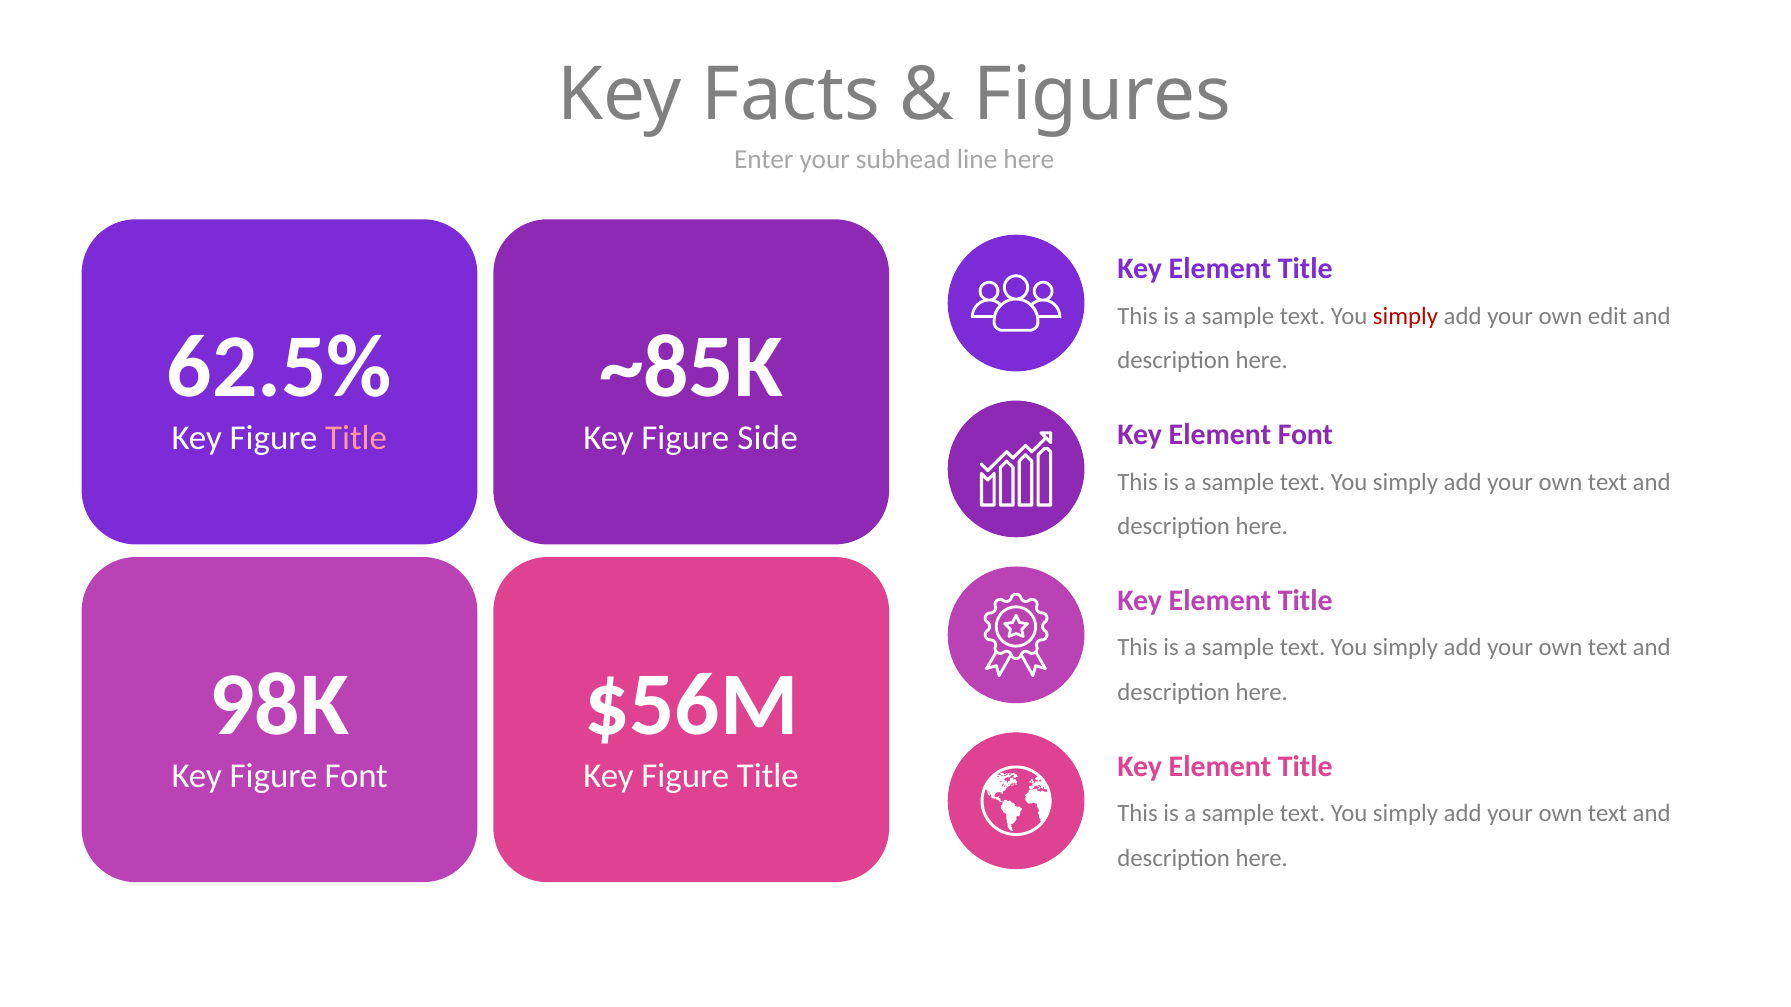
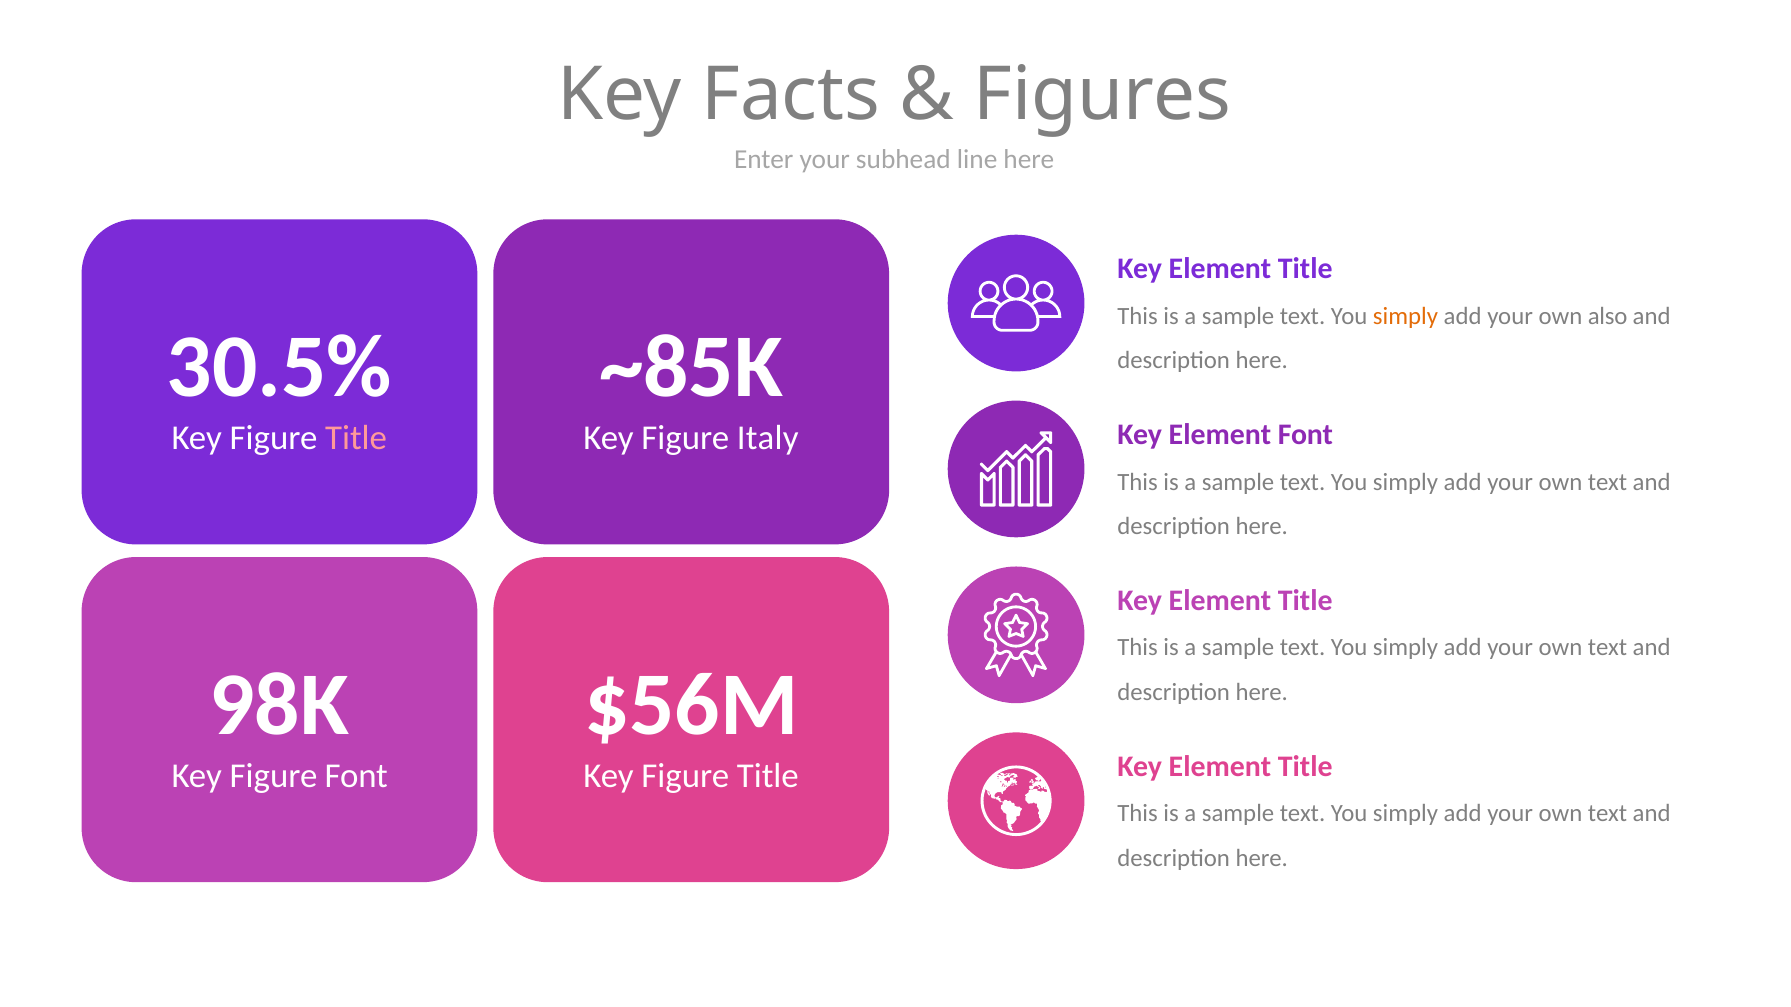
simply colour: red -> orange (1405, 316)
edit: edit -> also (1608, 316)
62.5%: 62.5% -> 30.5% (279, 367)
Side: Side -> Italy (768, 438)
